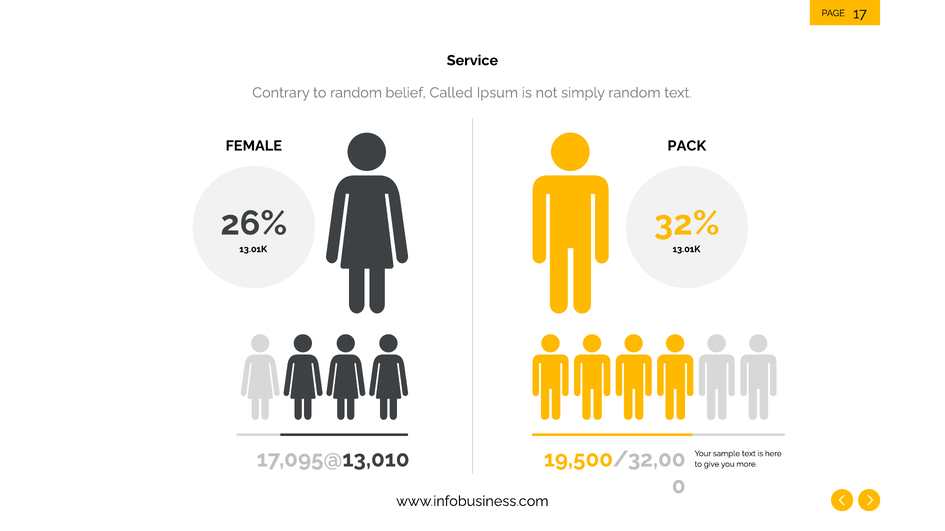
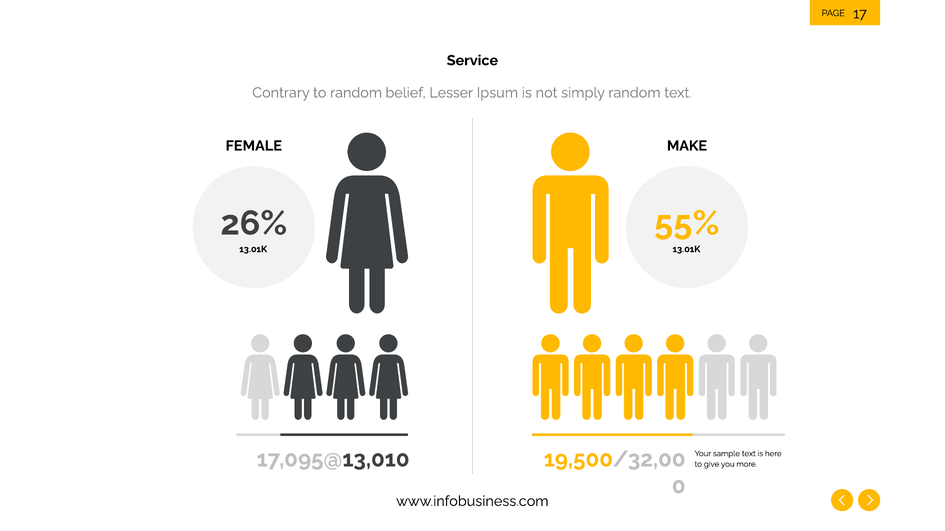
Called: Called -> Lesser (451, 93)
PACK: PACK -> MAKE (687, 146)
32%: 32% -> 55% (687, 224)
